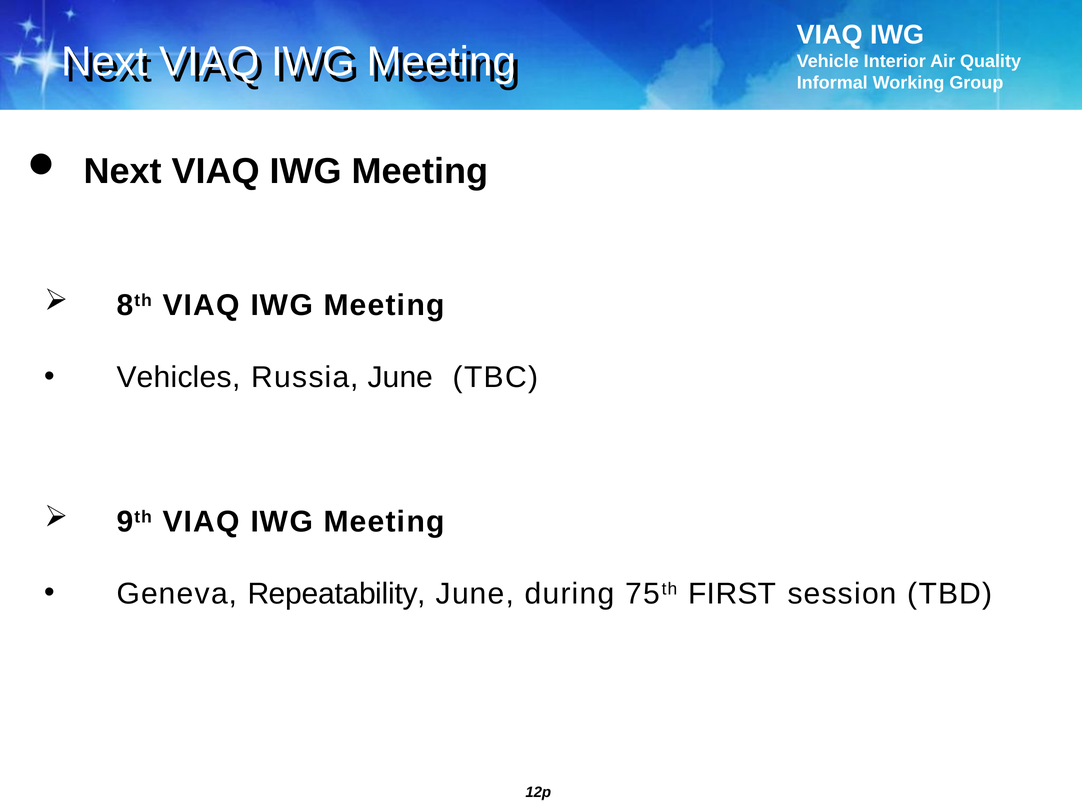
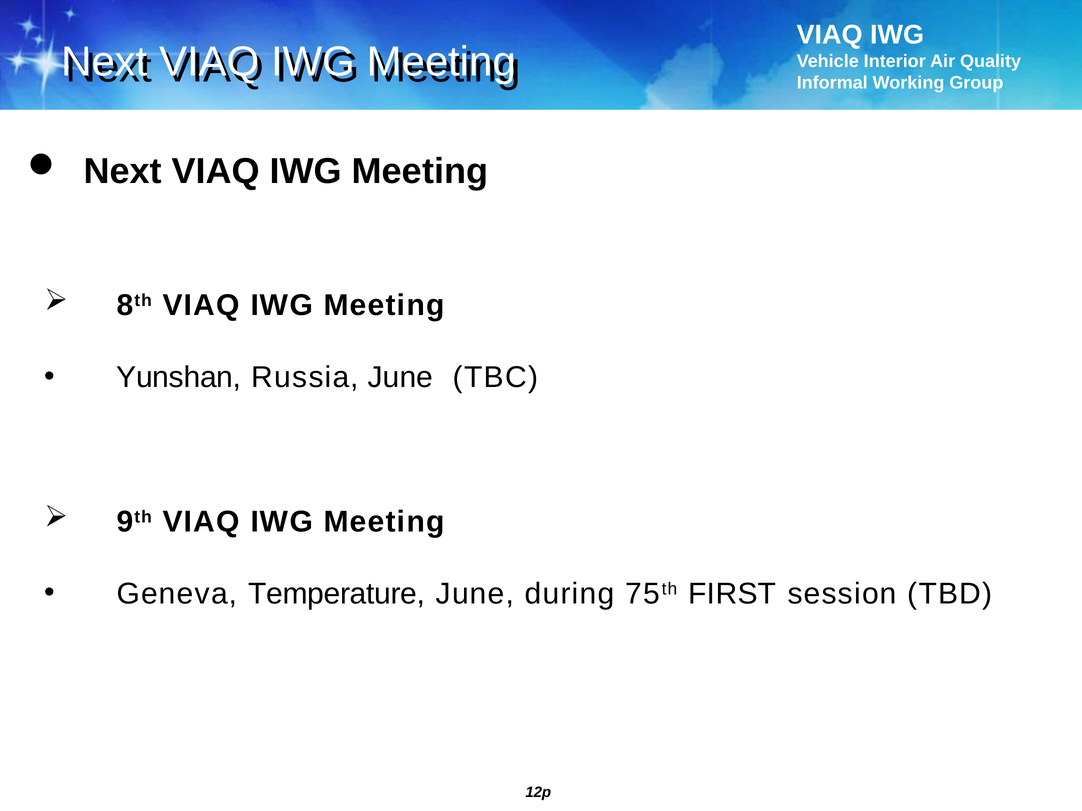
Vehicles: Vehicles -> Yunshan (179, 378)
Repeatability: Repeatability -> Temperature (337, 594)
